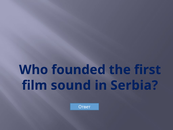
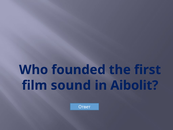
Serbia: Serbia -> Aibolit (134, 85)
